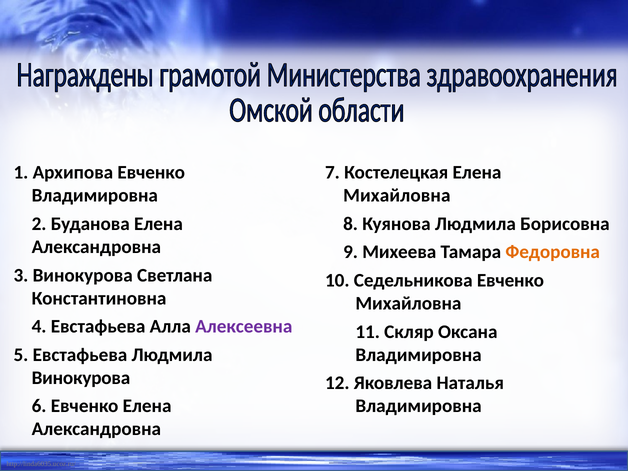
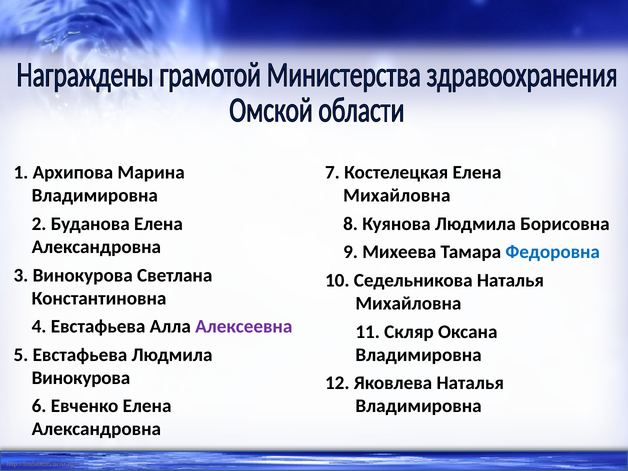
Архипова Евченко: Евченко -> Марина (151, 173)
Федоровна colour: orange -> blue (553, 252)
Седельникова Евченко: Евченко -> Наталья (510, 280)
